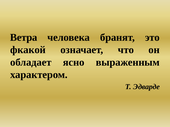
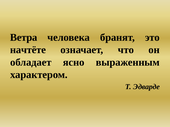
фкакой: фкакой -> начтёте (28, 50)
